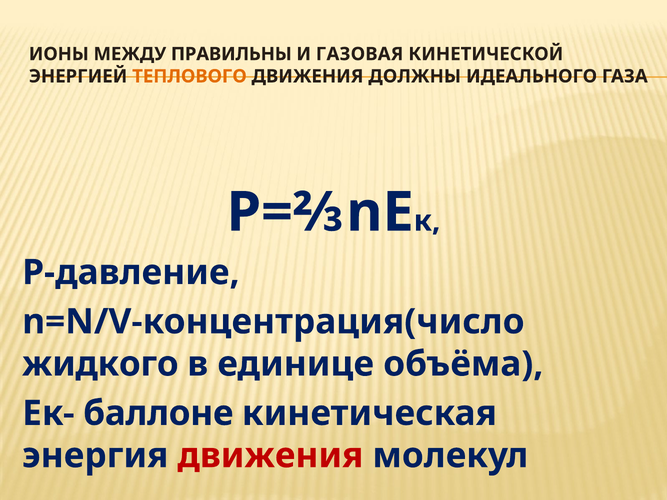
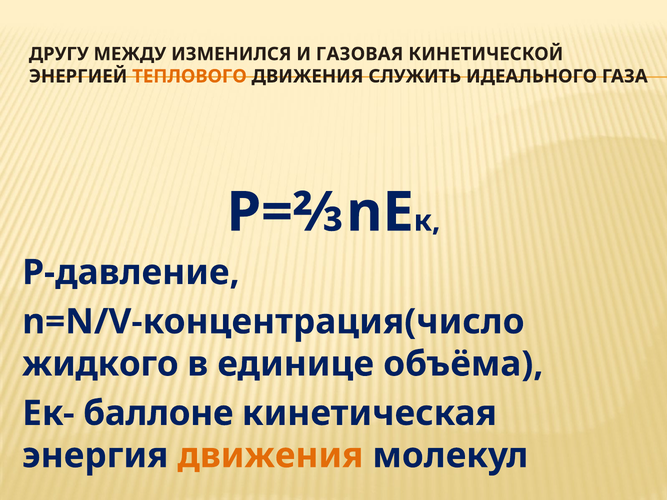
ИОНЫ: ИОНЫ -> ДРУГУ (59, 54)
ПРАВИЛЬНЫ: ПРАВИЛЬНЫ -> ИЗМЕНИЛСЯ (231, 54)
ДОЛЖНЫ: ДОЛЖНЫ -> СЛУЖИТЬ (415, 76)
движения colour: red -> orange (270, 456)
